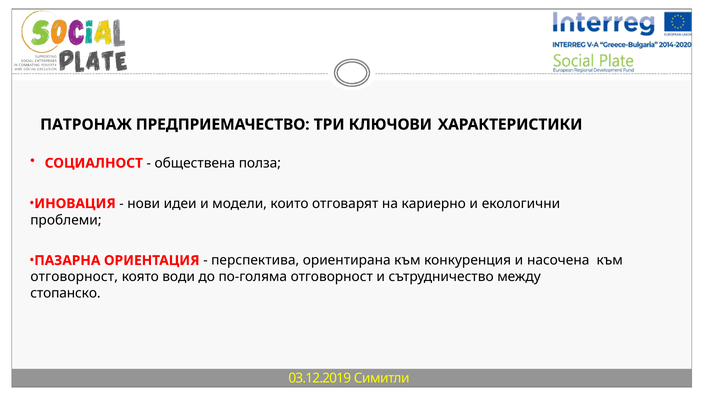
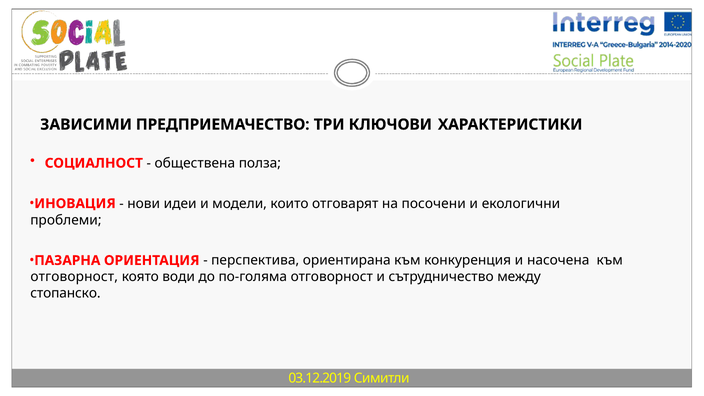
ПАТРОНАЖ: ПАТРОНАЖ -> ЗАВИСИМИ (86, 125)
кариерно: кариерно -> посочени (434, 204)
